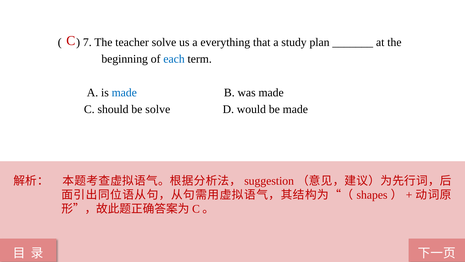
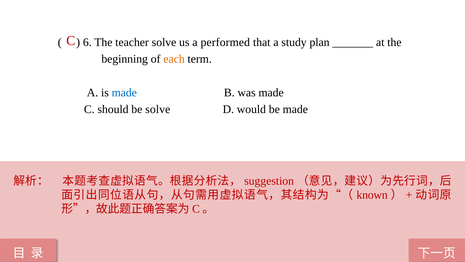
7: 7 -> 6 (87, 42)
everything: everything -> performed (225, 42)
each colour: blue -> orange (174, 59)
shapes: shapes -> known (372, 195)
